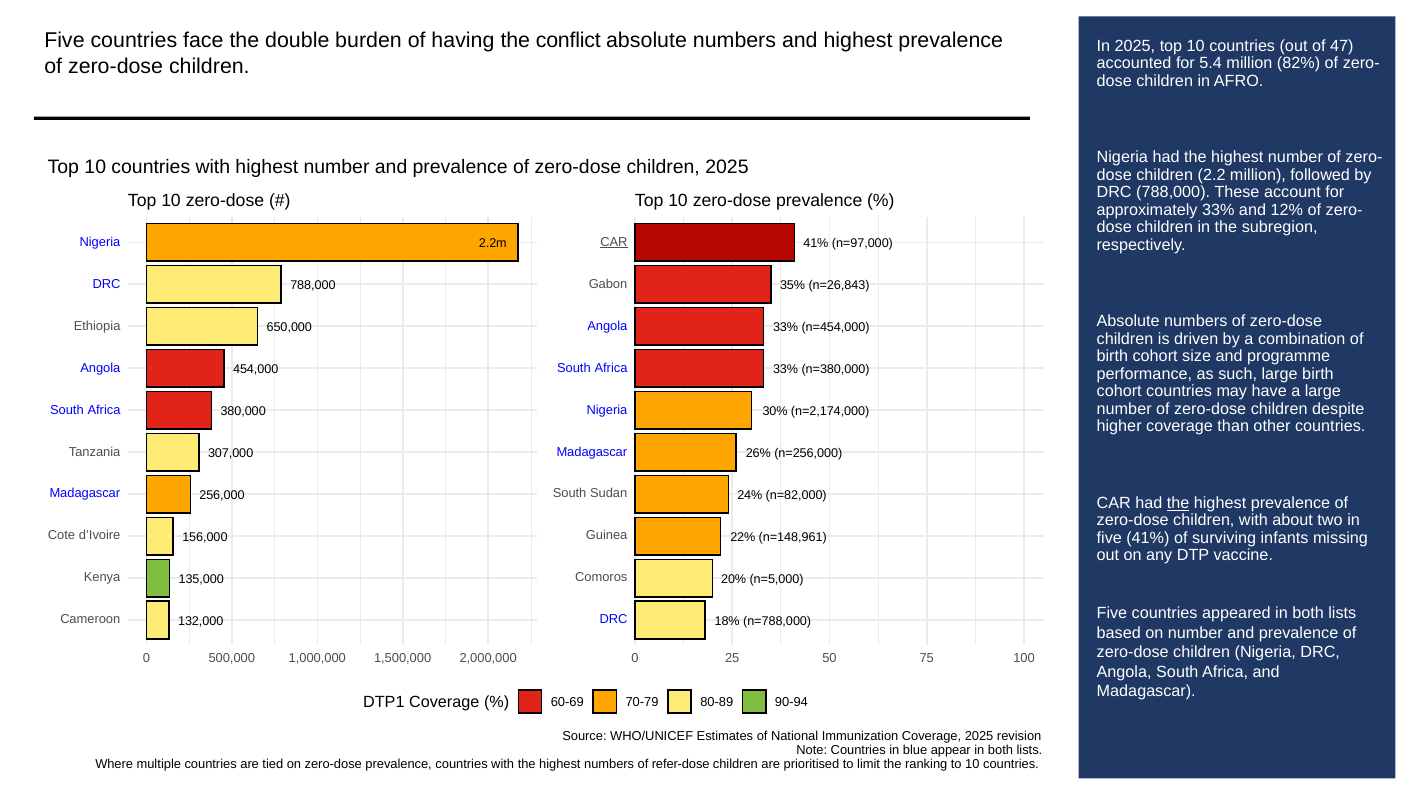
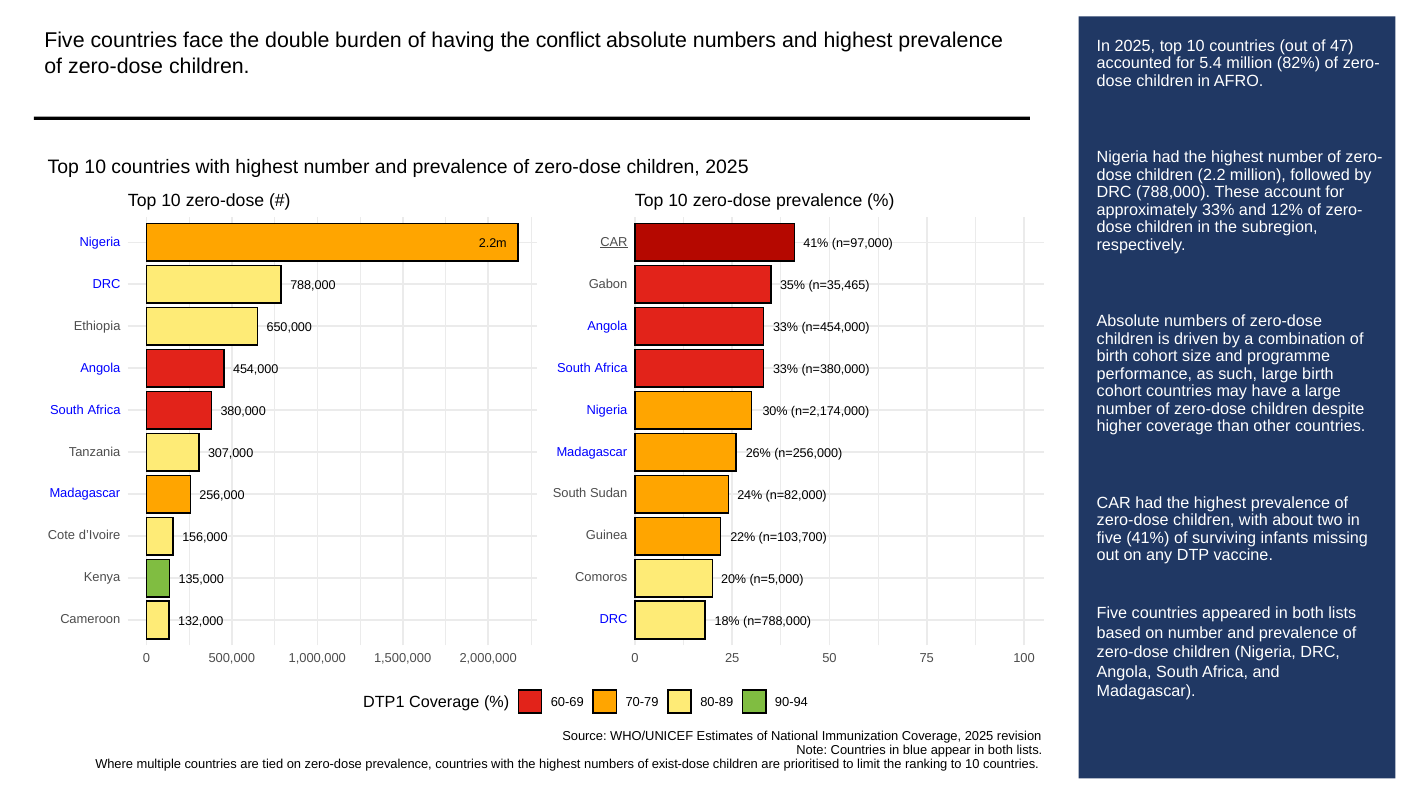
n=26,843: n=26,843 -> n=35,465 (839, 285)
the underline: present -> none (1178, 503)
n=148,961: n=148,961 -> n=103,700 (793, 537)
refer-dose: refer-dose -> exist-dose (681, 764)
